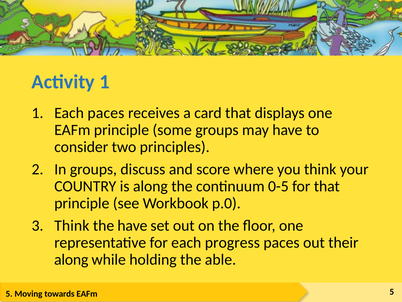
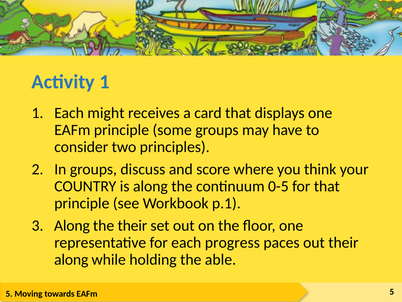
Each paces: paces -> might (106, 113)
p.0: p.0 -> p.1 (226, 203)
Think: Think -> Along (72, 225)
the have: have -> their (132, 225)
